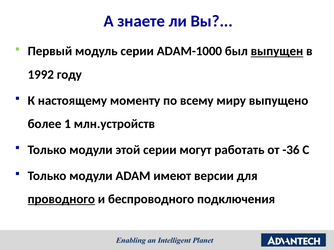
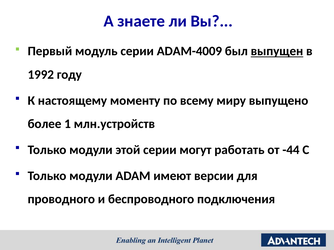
ADAM-1000: ADAM-1000 -> ADAM-4009 (189, 51)
-36: -36 -> -44 (291, 150)
проводного underline: present -> none (61, 199)
